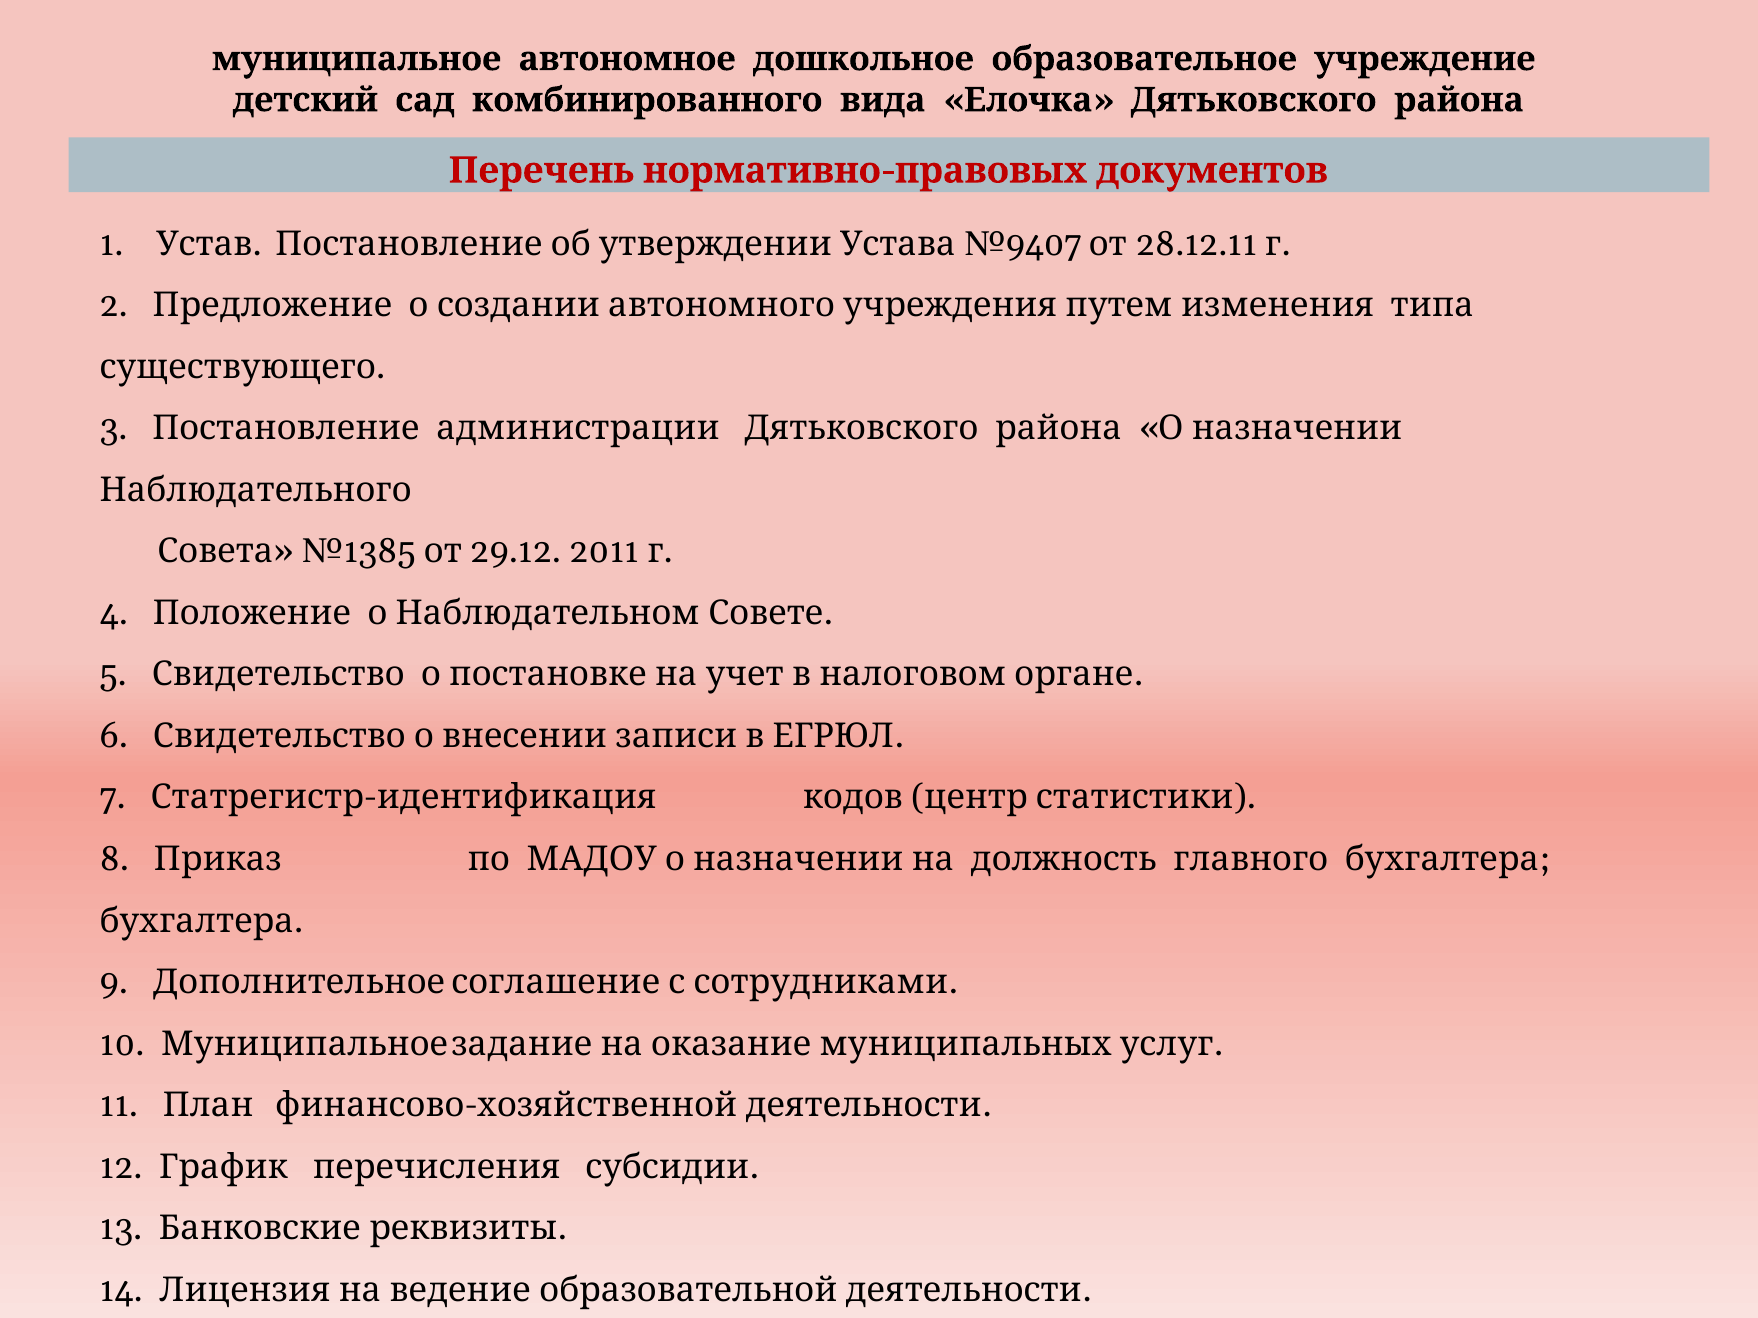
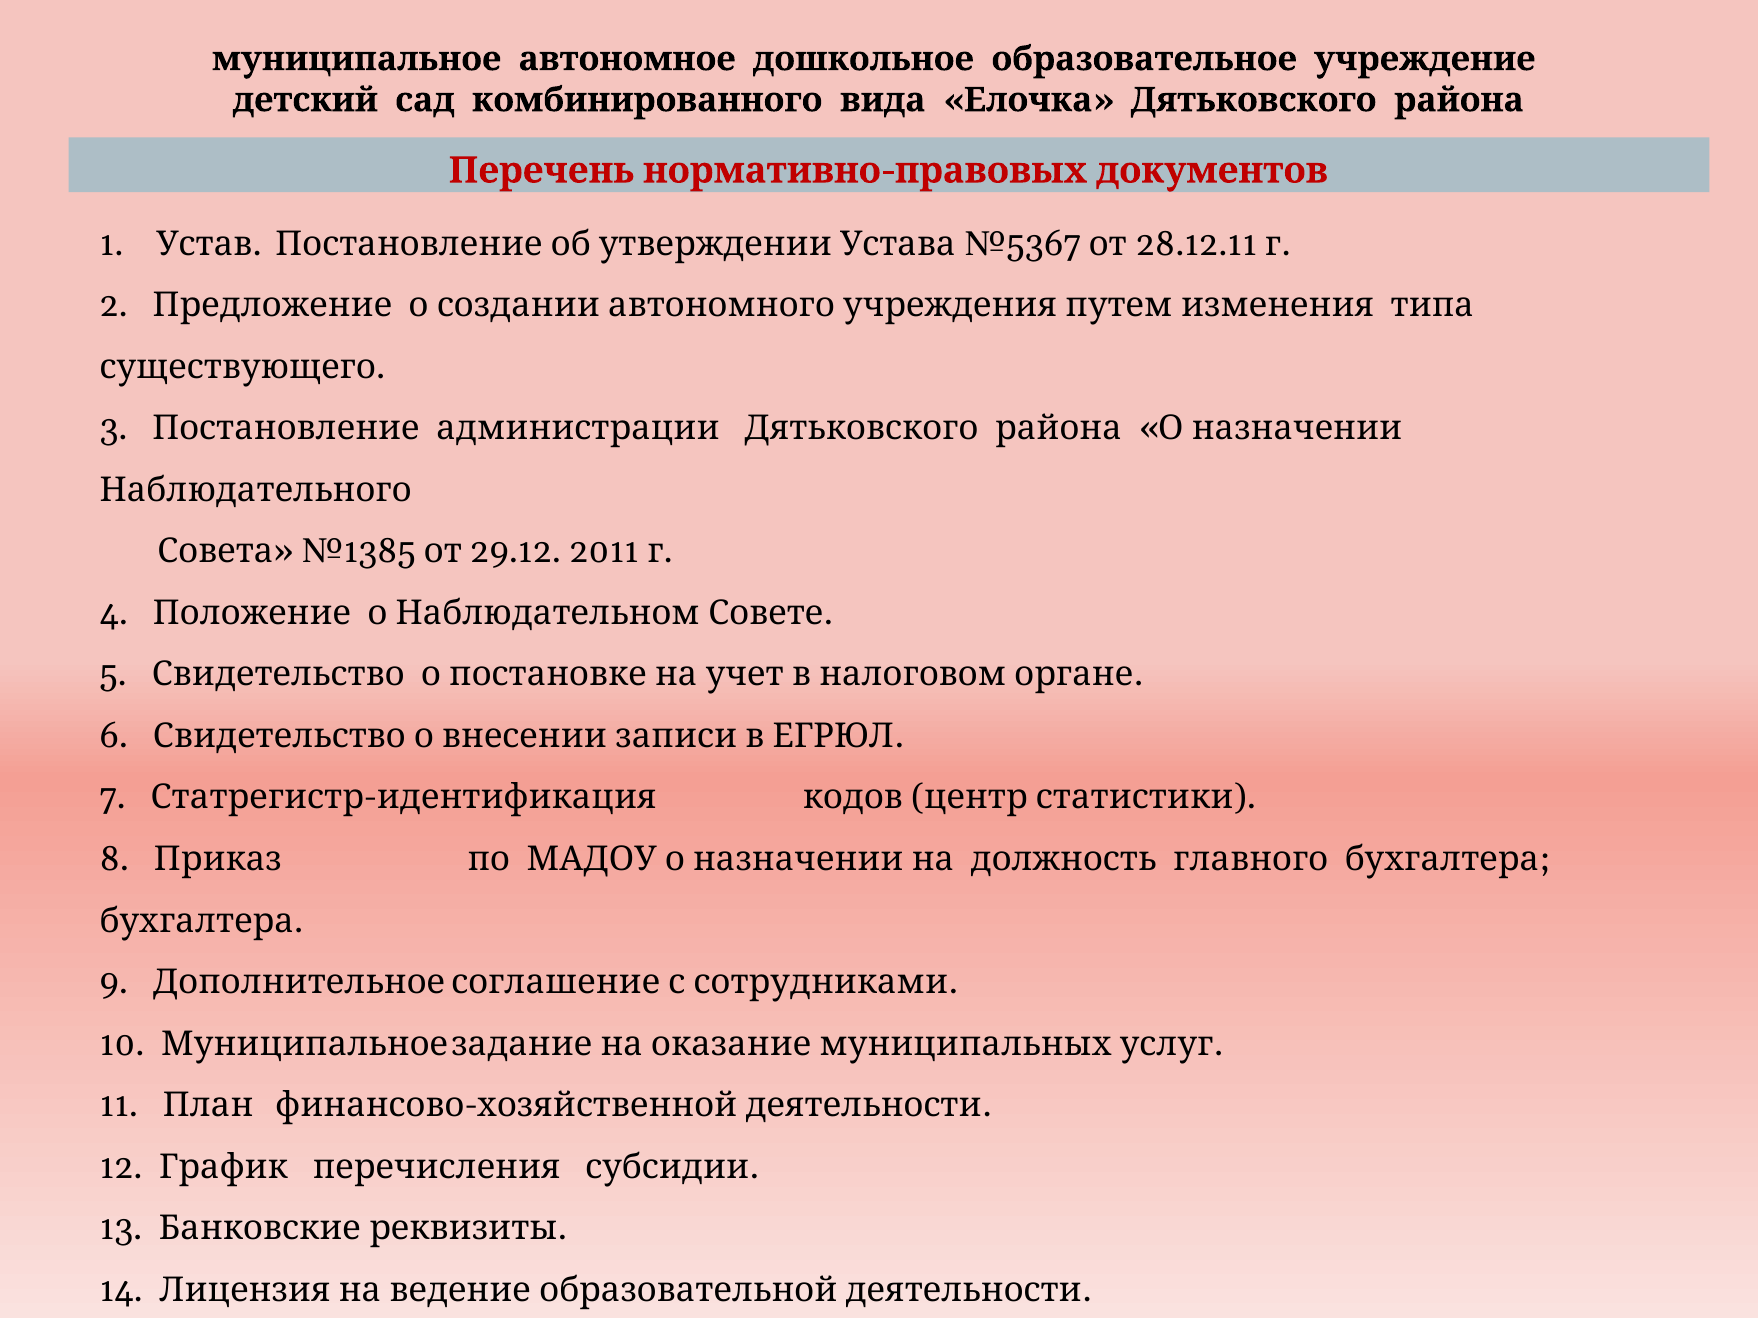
№9407: №9407 -> №5367 (1023, 244)
